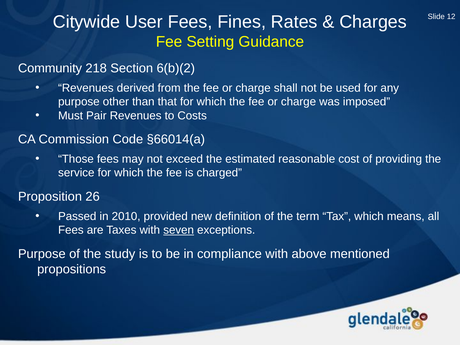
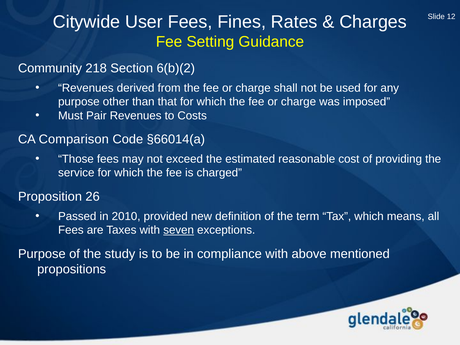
Commission: Commission -> Comparison (74, 139)
